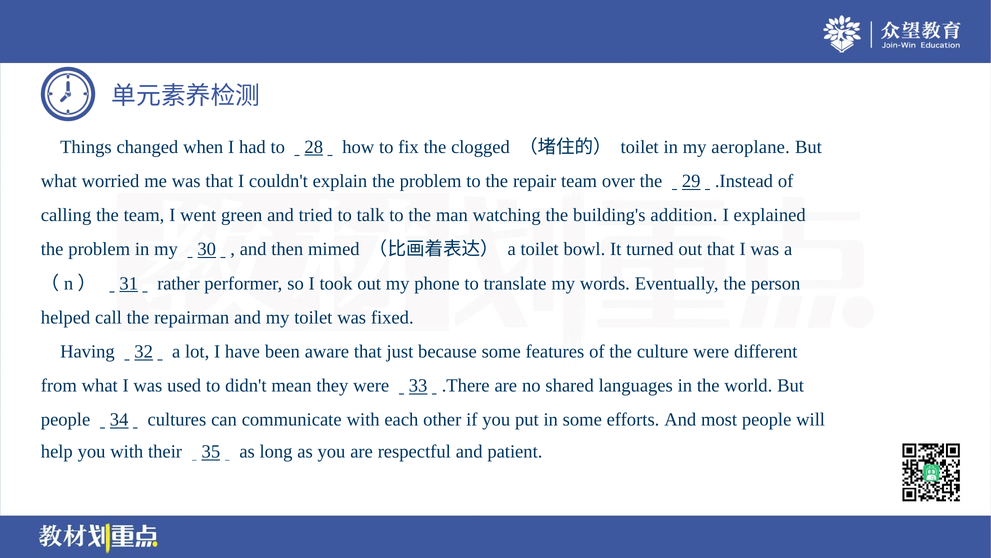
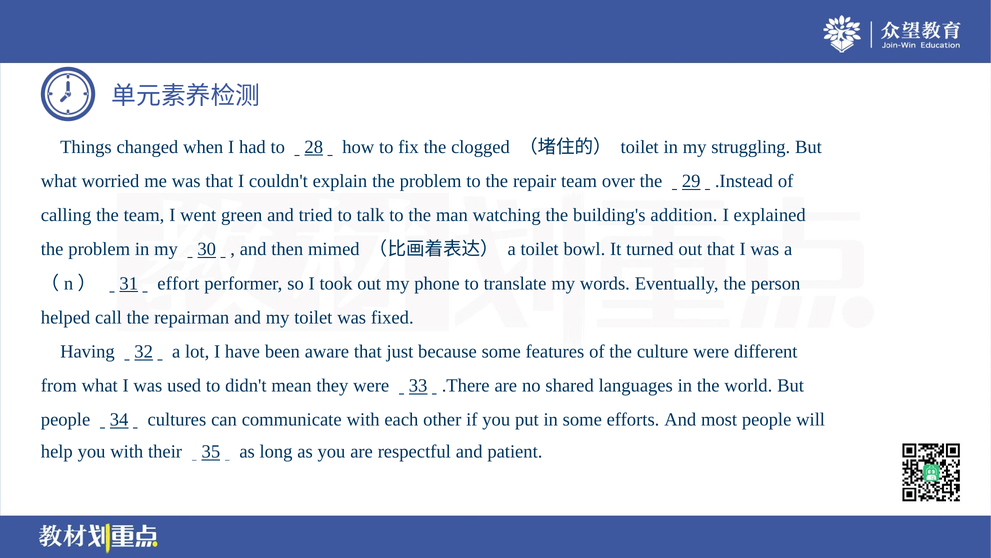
aeroplane: aeroplane -> struggling (751, 147)
rather: rather -> effort (178, 283)
